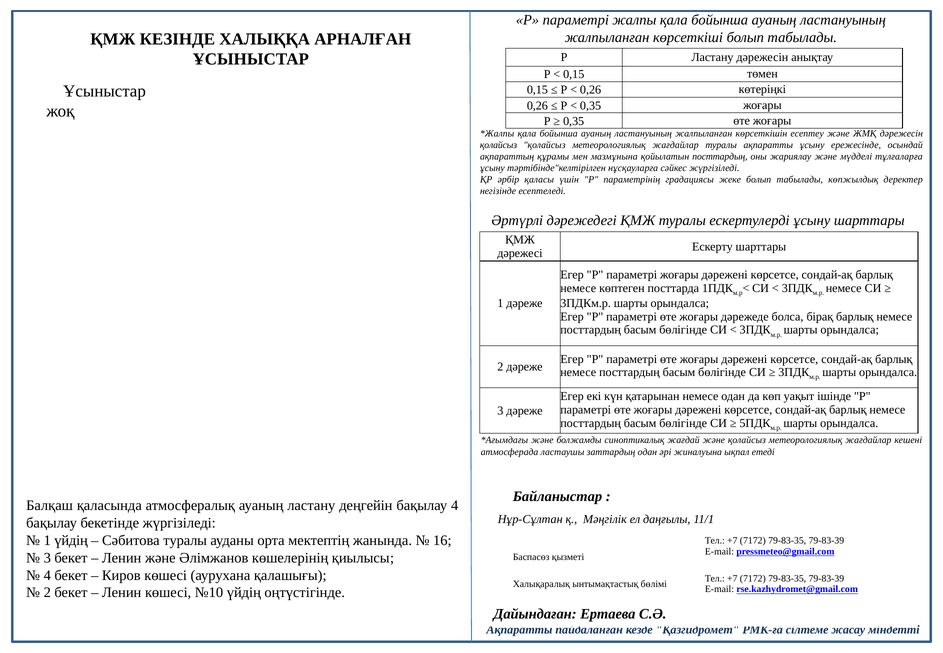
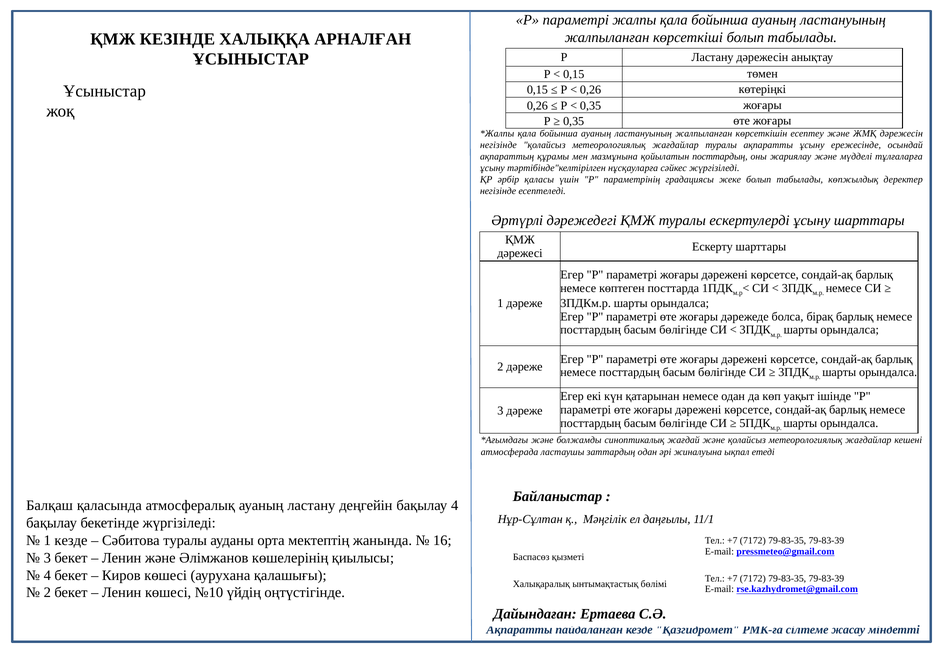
қолайсыз: қолайсыз -> негізінде (498, 145)
1 үйдің: үйдің -> кезде (71, 540)
